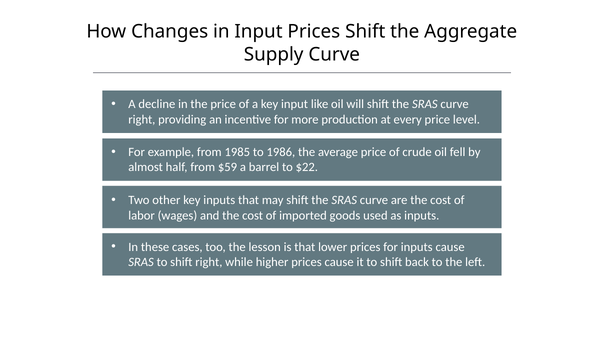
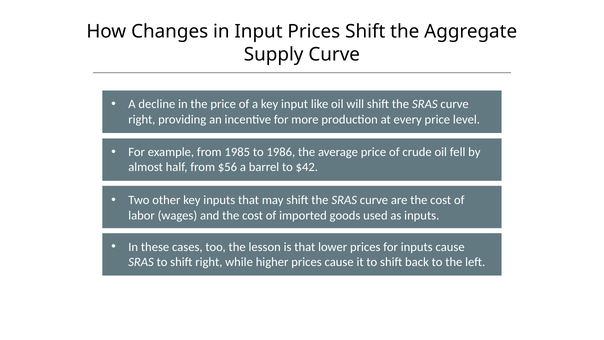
$59: $59 -> $56 (227, 167)
$22: $22 -> $42 (307, 167)
